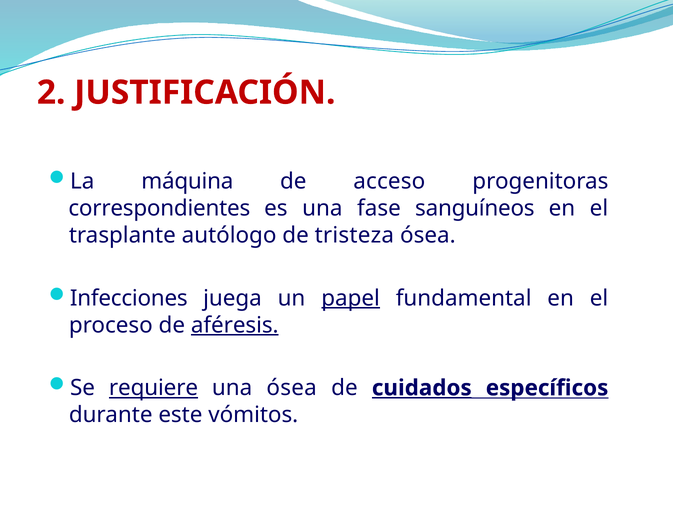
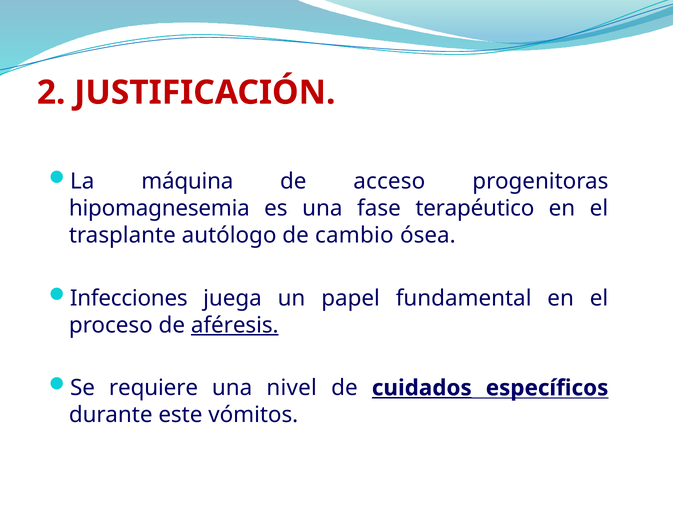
correspondientes: correspondientes -> hipomagnesemia (159, 208)
sanguíneos: sanguíneos -> terapéutico (475, 208)
tristeza: tristeza -> cambio (354, 235)
papel underline: present -> none (351, 298)
requiere underline: present -> none (154, 388)
una ósea: ósea -> nivel (292, 388)
